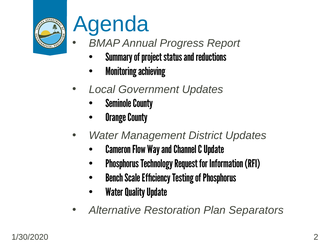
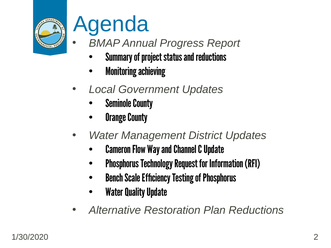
Plan Separators: Separators -> Reductions (256, 210)
